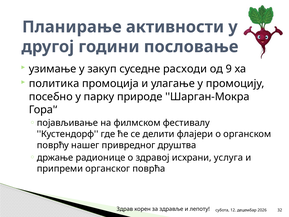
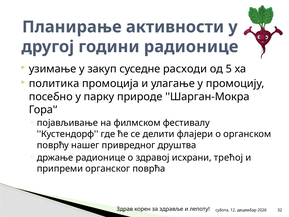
години пословање: пословање -> радионице (191, 47)
9: 9 -> 5 (229, 69)
услуга: услуга -> трећој (228, 157)
